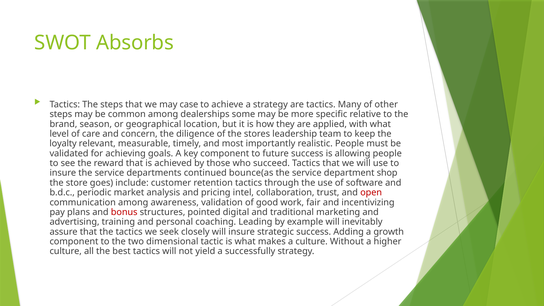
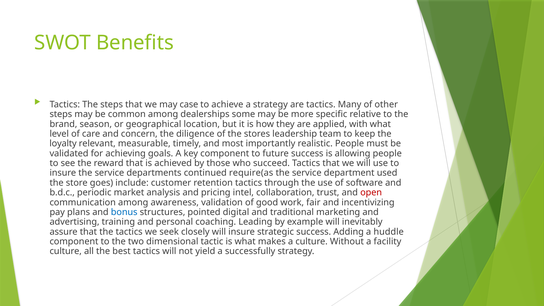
Absorbs: Absorbs -> Benefits (135, 43)
bounce(as: bounce(as -> require(as (251, 173)
shop: shop -> used (387, 173)
bonus colour: red -> blue (124, 212)
growth: growth -> huddle (389, 232)
higher: higher -> facility (387, 241)
